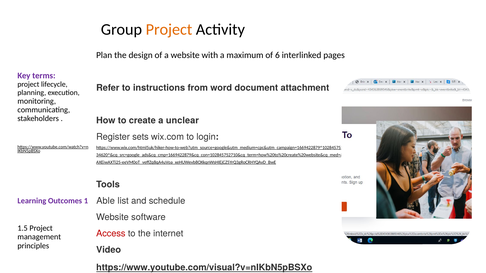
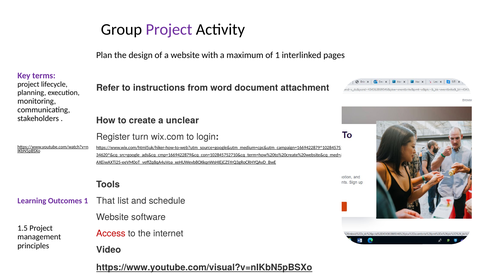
Project colour: orange -> purple (169, 30)
of 6: 6 -> 1 (277, 55)
sets: sets -> turn (140, 137)
Able: Able -> That (106, 201)
